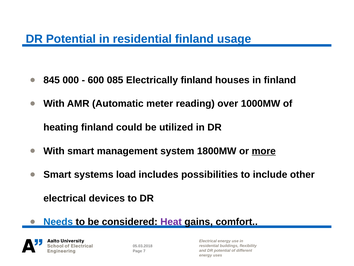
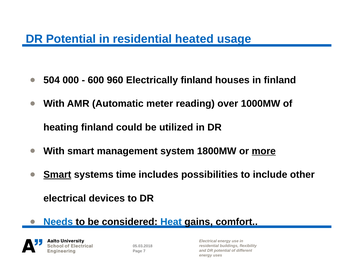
residential finland: finland -> heated (194, 39)
845: 845 -> 504 (52, 80)
085: 085 -> 960 (115, 80)
Smart underline: none -> present (57, 174)
load: load -> time (126, 174)
Heat colour: purple -> blue (171, 222)
